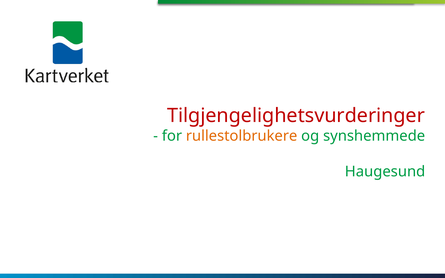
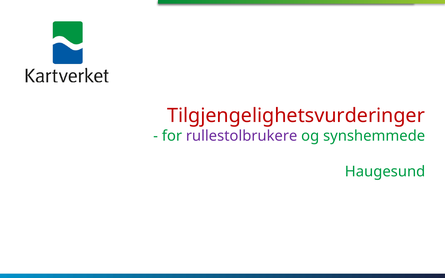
rullestolbrukere colour: orange -> purple (242, 136)
